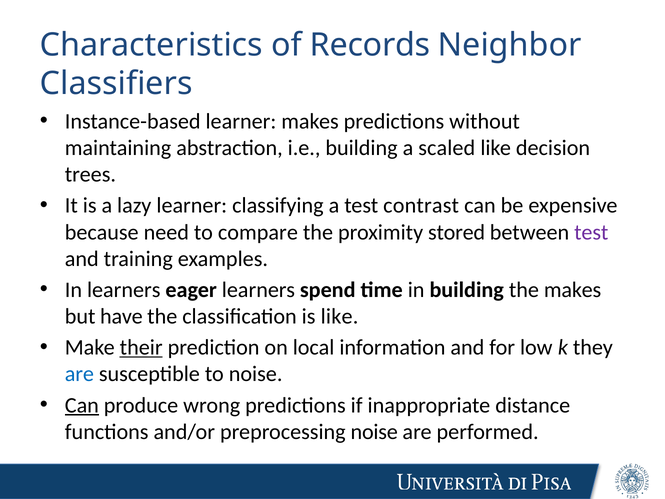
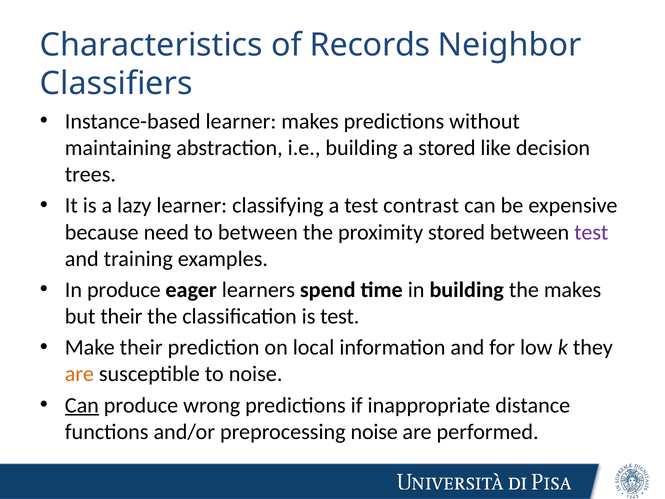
a scaled: scaled -> stored (447, 148)
to compare: compare -> between (258, 232)
In learners: learners -> produce (124, 290)
but have: have -> their (121, 316)
is like: like -> test (340, 316)
their underline: present -> none (141, 347)
are colour: blue -> orange (79, 374)
